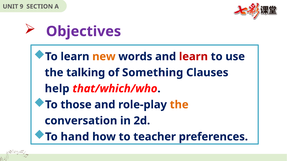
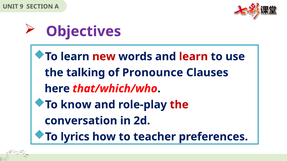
new colour: orange -> red (104, 57)
Something: Something -> Pronounce (153, 73)
help: help -> here (57, 89)
those: those -> know (76, 105)
the colour: orange -> red (179, 105)
hand: hand -> lyrics (75, 137)
